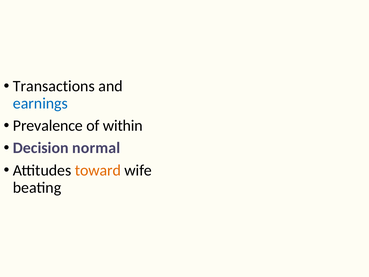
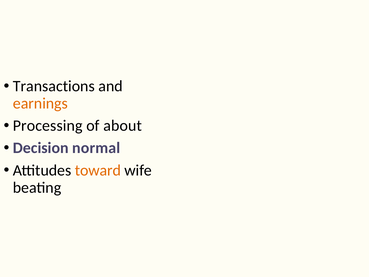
earnings colour: blue -> orange (40, 103)
Prevalence: Prevalence -> Processing (48, 126)
within: within -> about (123, 126)
